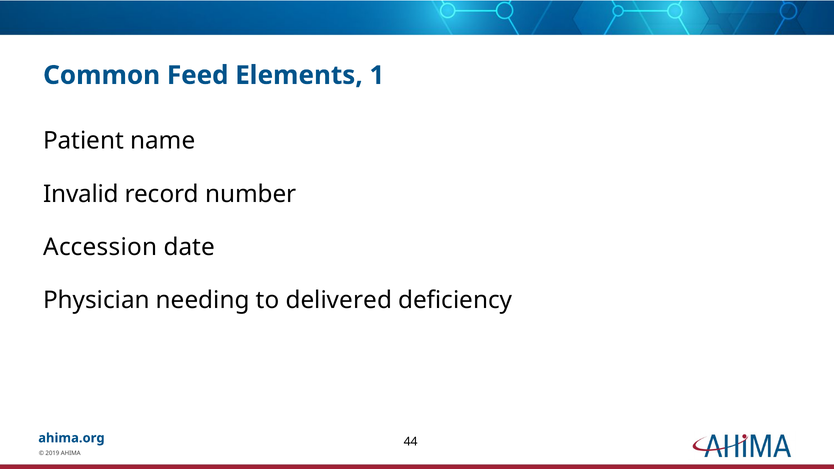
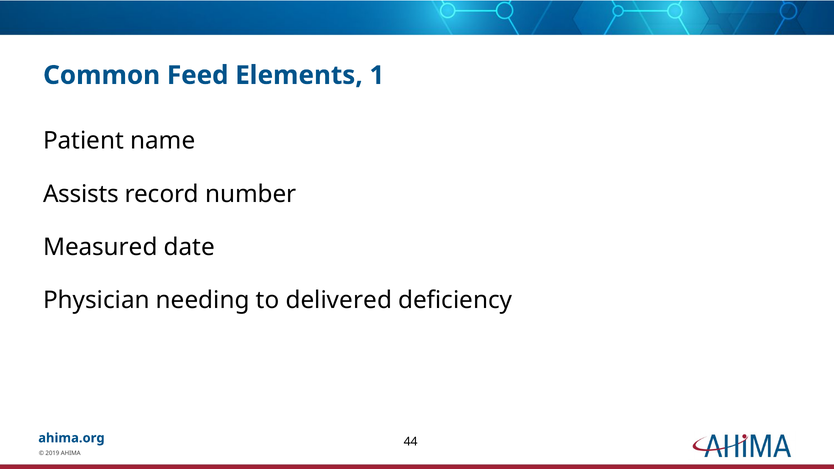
Invalid: Invalid -> Assists (81, 194)
Accession: Accession -> Measured (100, 247)
